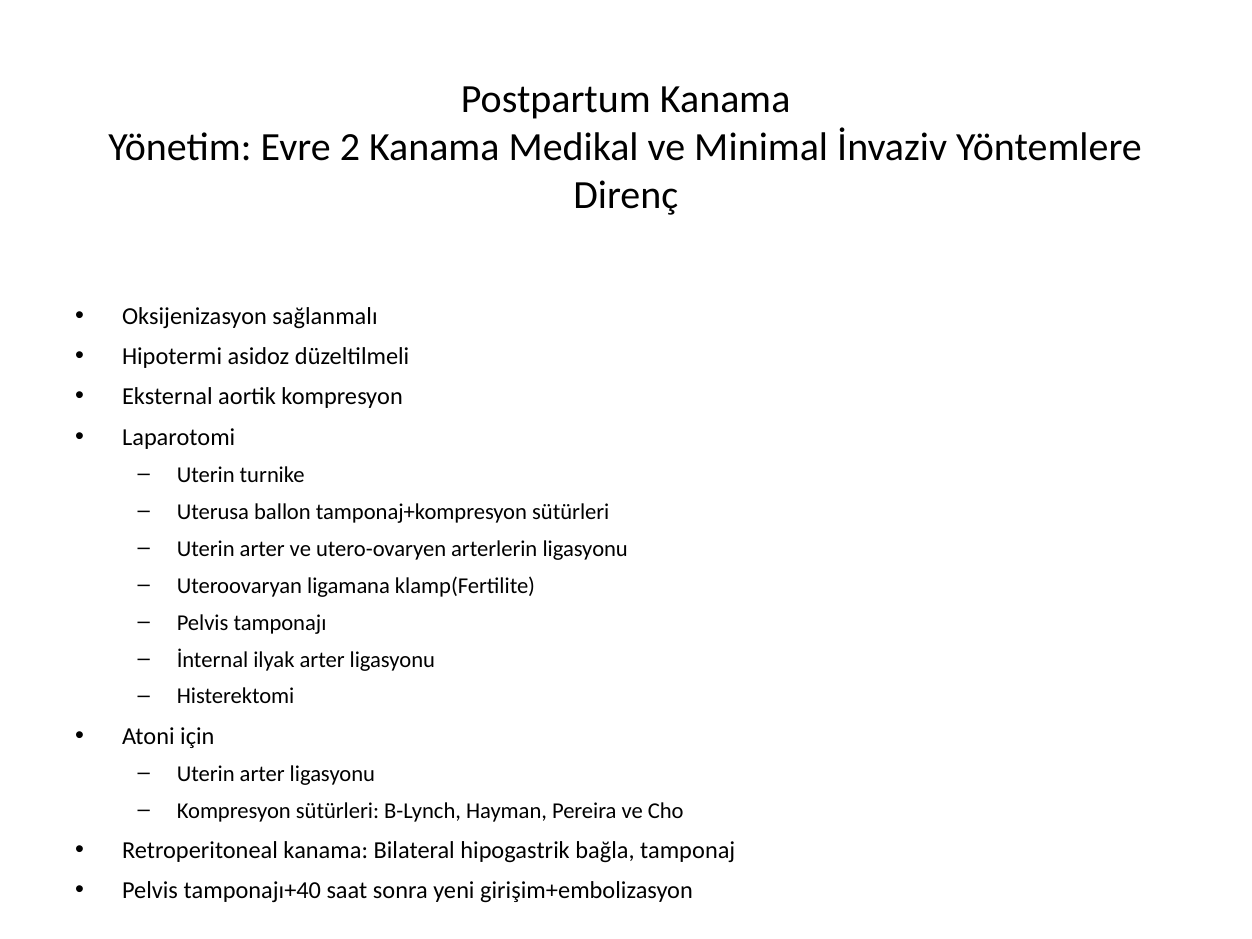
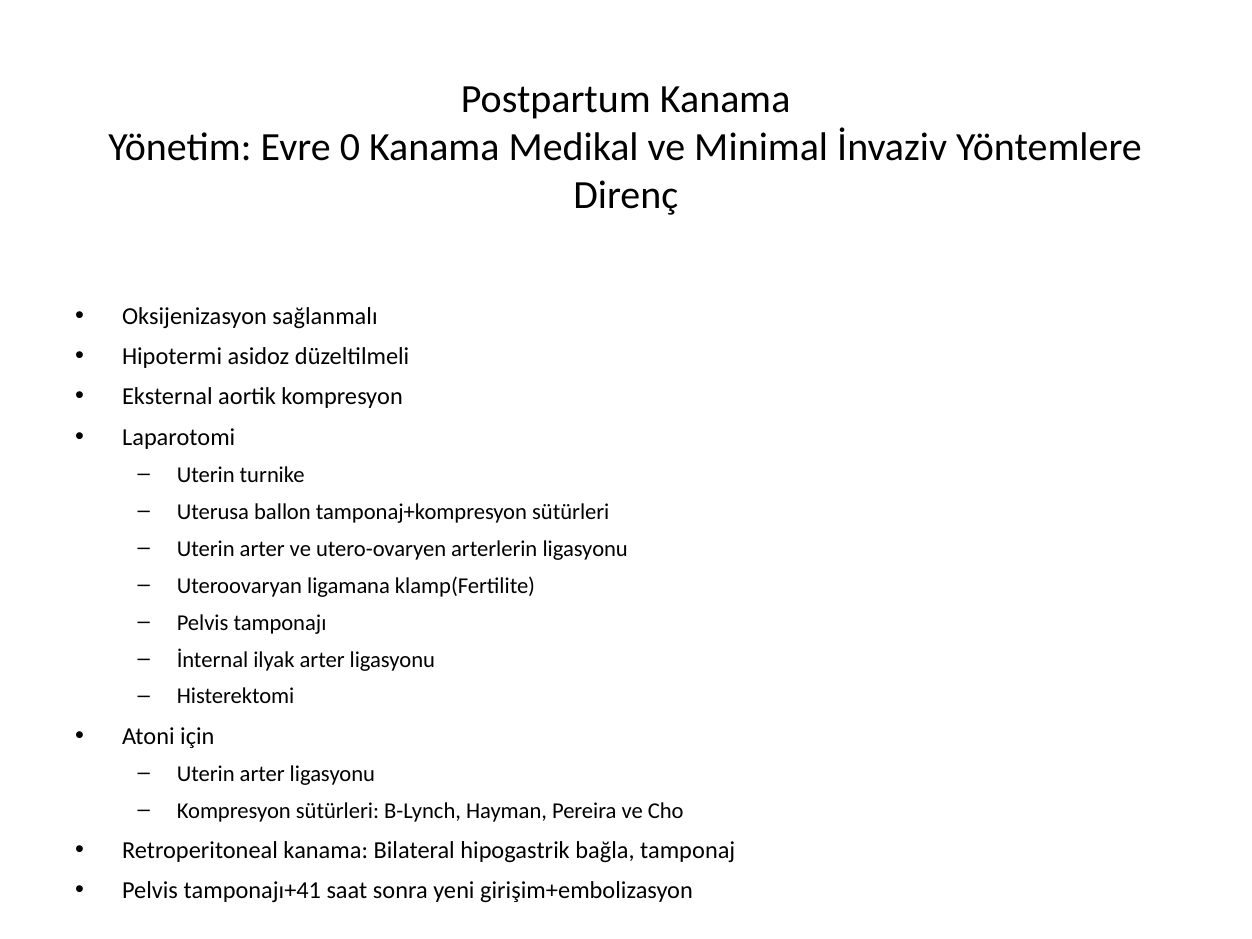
2: 2 -> 0 (350, 147)
tamponajı+40: tamponajı+40 -> tamponajı+41 (252, 891)
